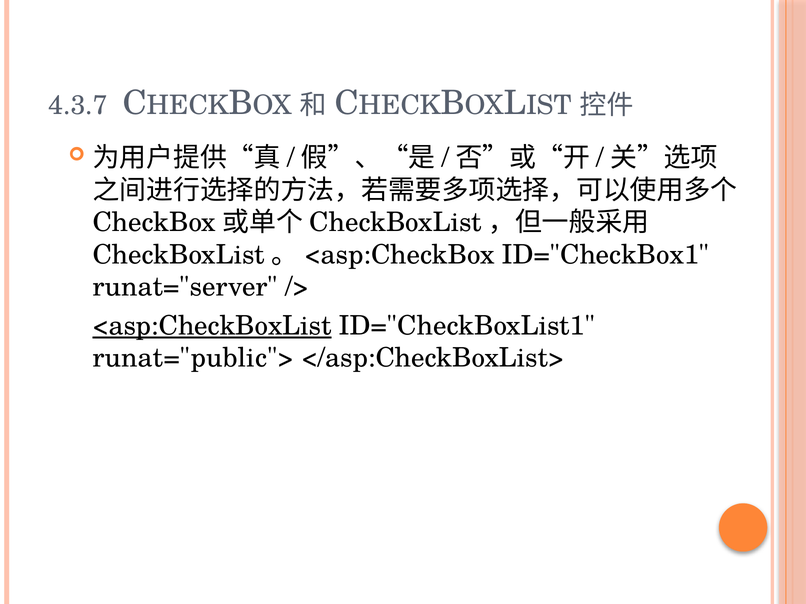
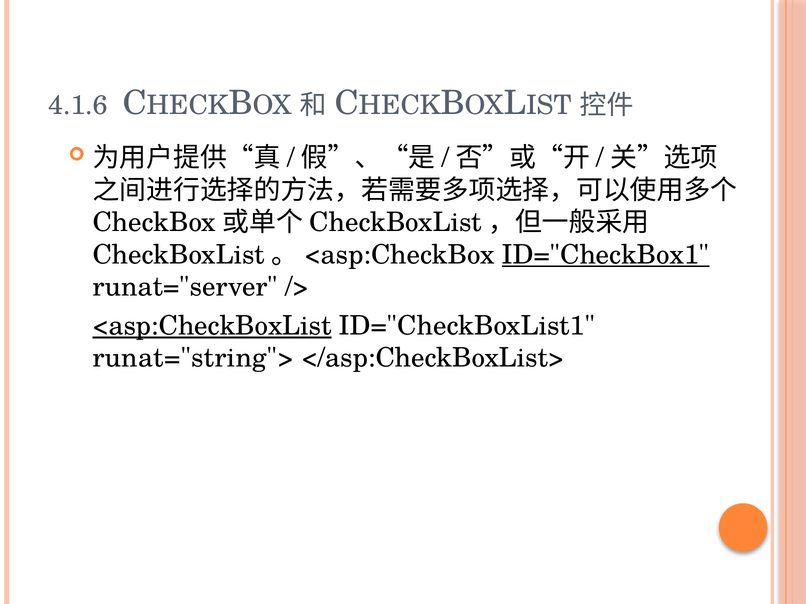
4.3.7: 4.3.7 -> 4.1.6 (78, 105)
ID="CheckBox1 underline: none -> present (606, 255)
runat="public">: runat="public"> -> runat="string"> (193, 358)
